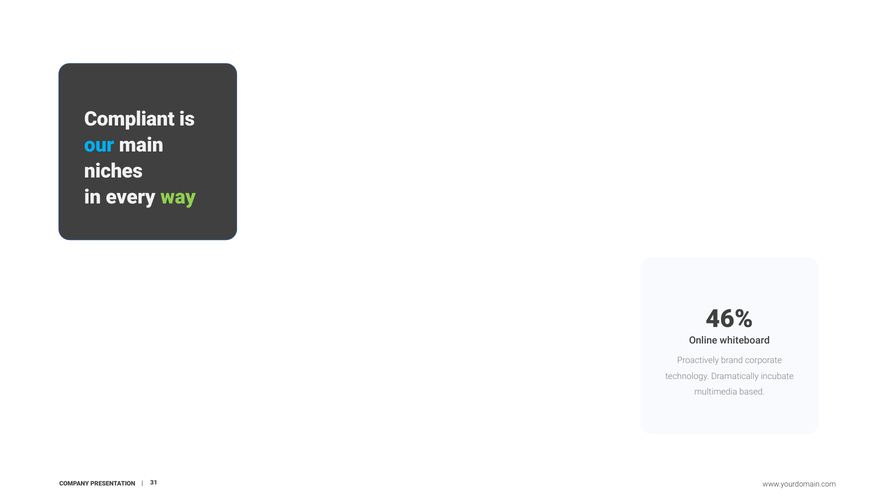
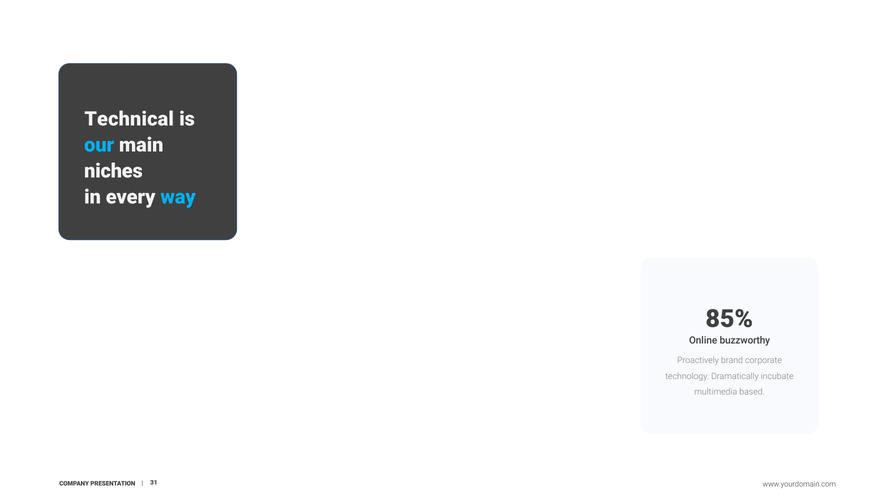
Compliant: Compliant -> Technical (129, 119)
way colour: light green -> light blue (178, 197)
46%: 46% -> 85% (730, 319)
whiteboard: whiteboard -> buzzworthy (745, 340)
